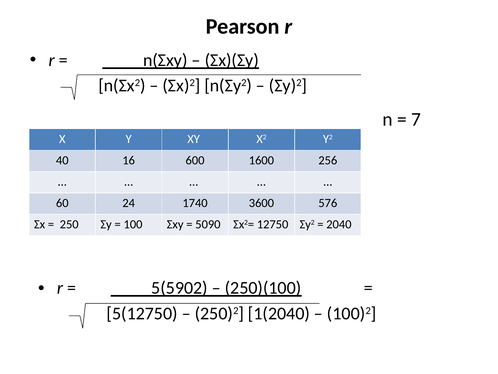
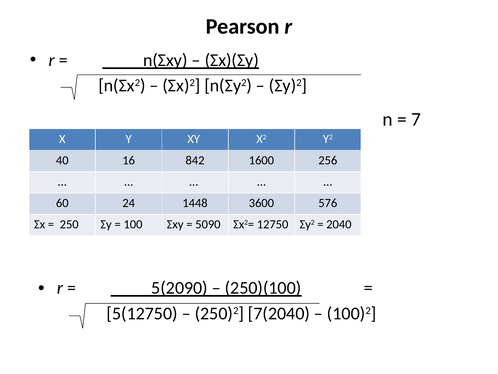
600: 600 -> 842 (195, 160)
1740: 1740 -> 1448 (195, 203)
5(5902: 5(5902 -> 5(2090 (180, 288)
1(2040: 1(2040 -> 7(2040 (279, 313)
